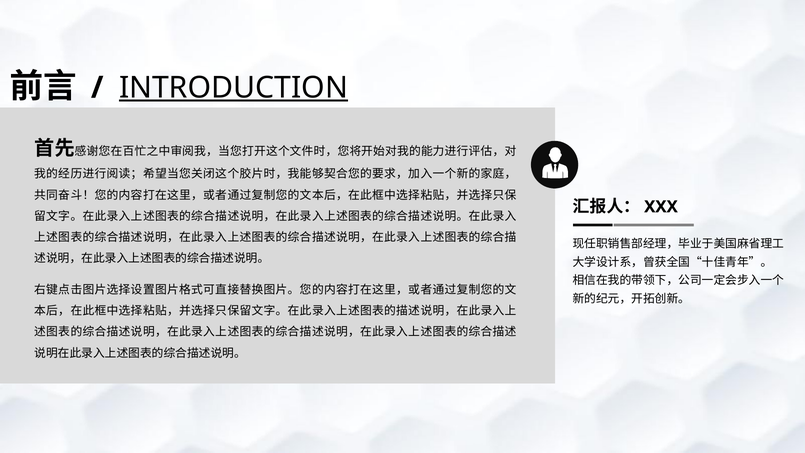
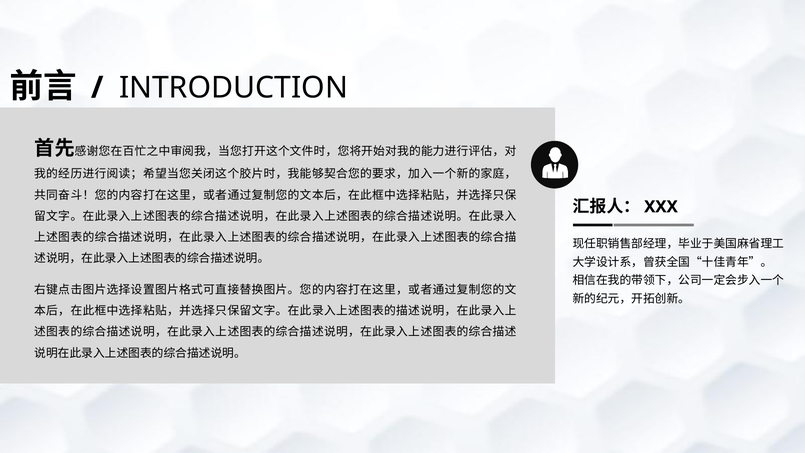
INTRODUCTION underline: present -> none (234, 88)
